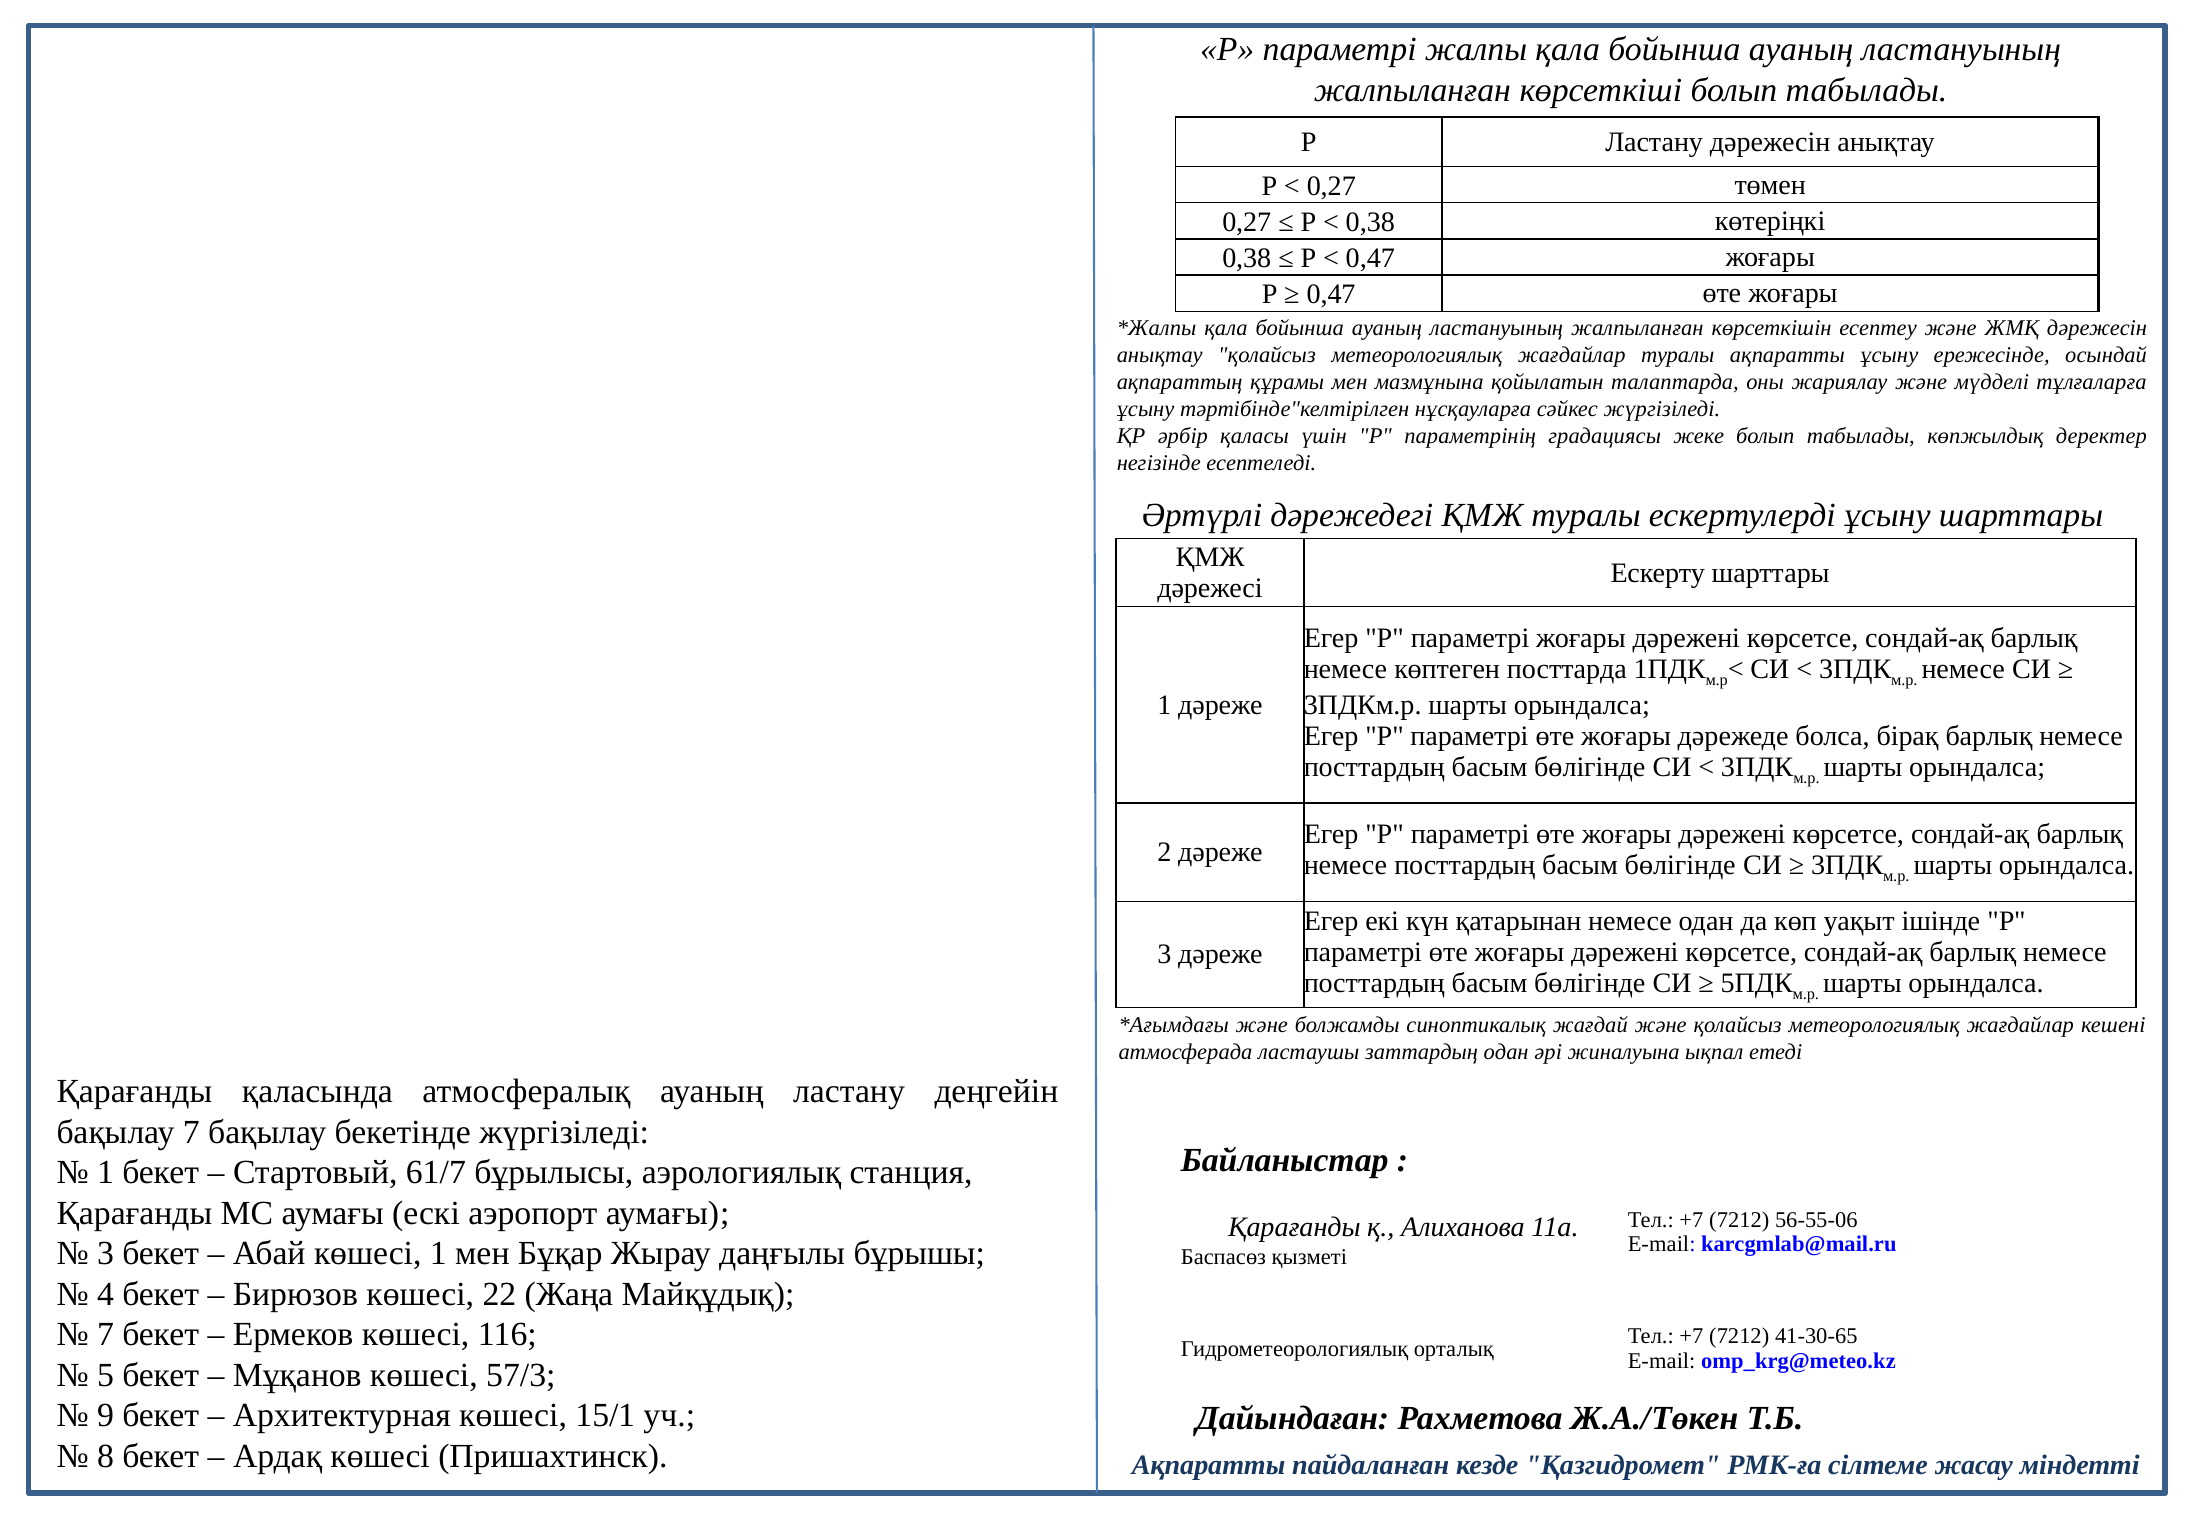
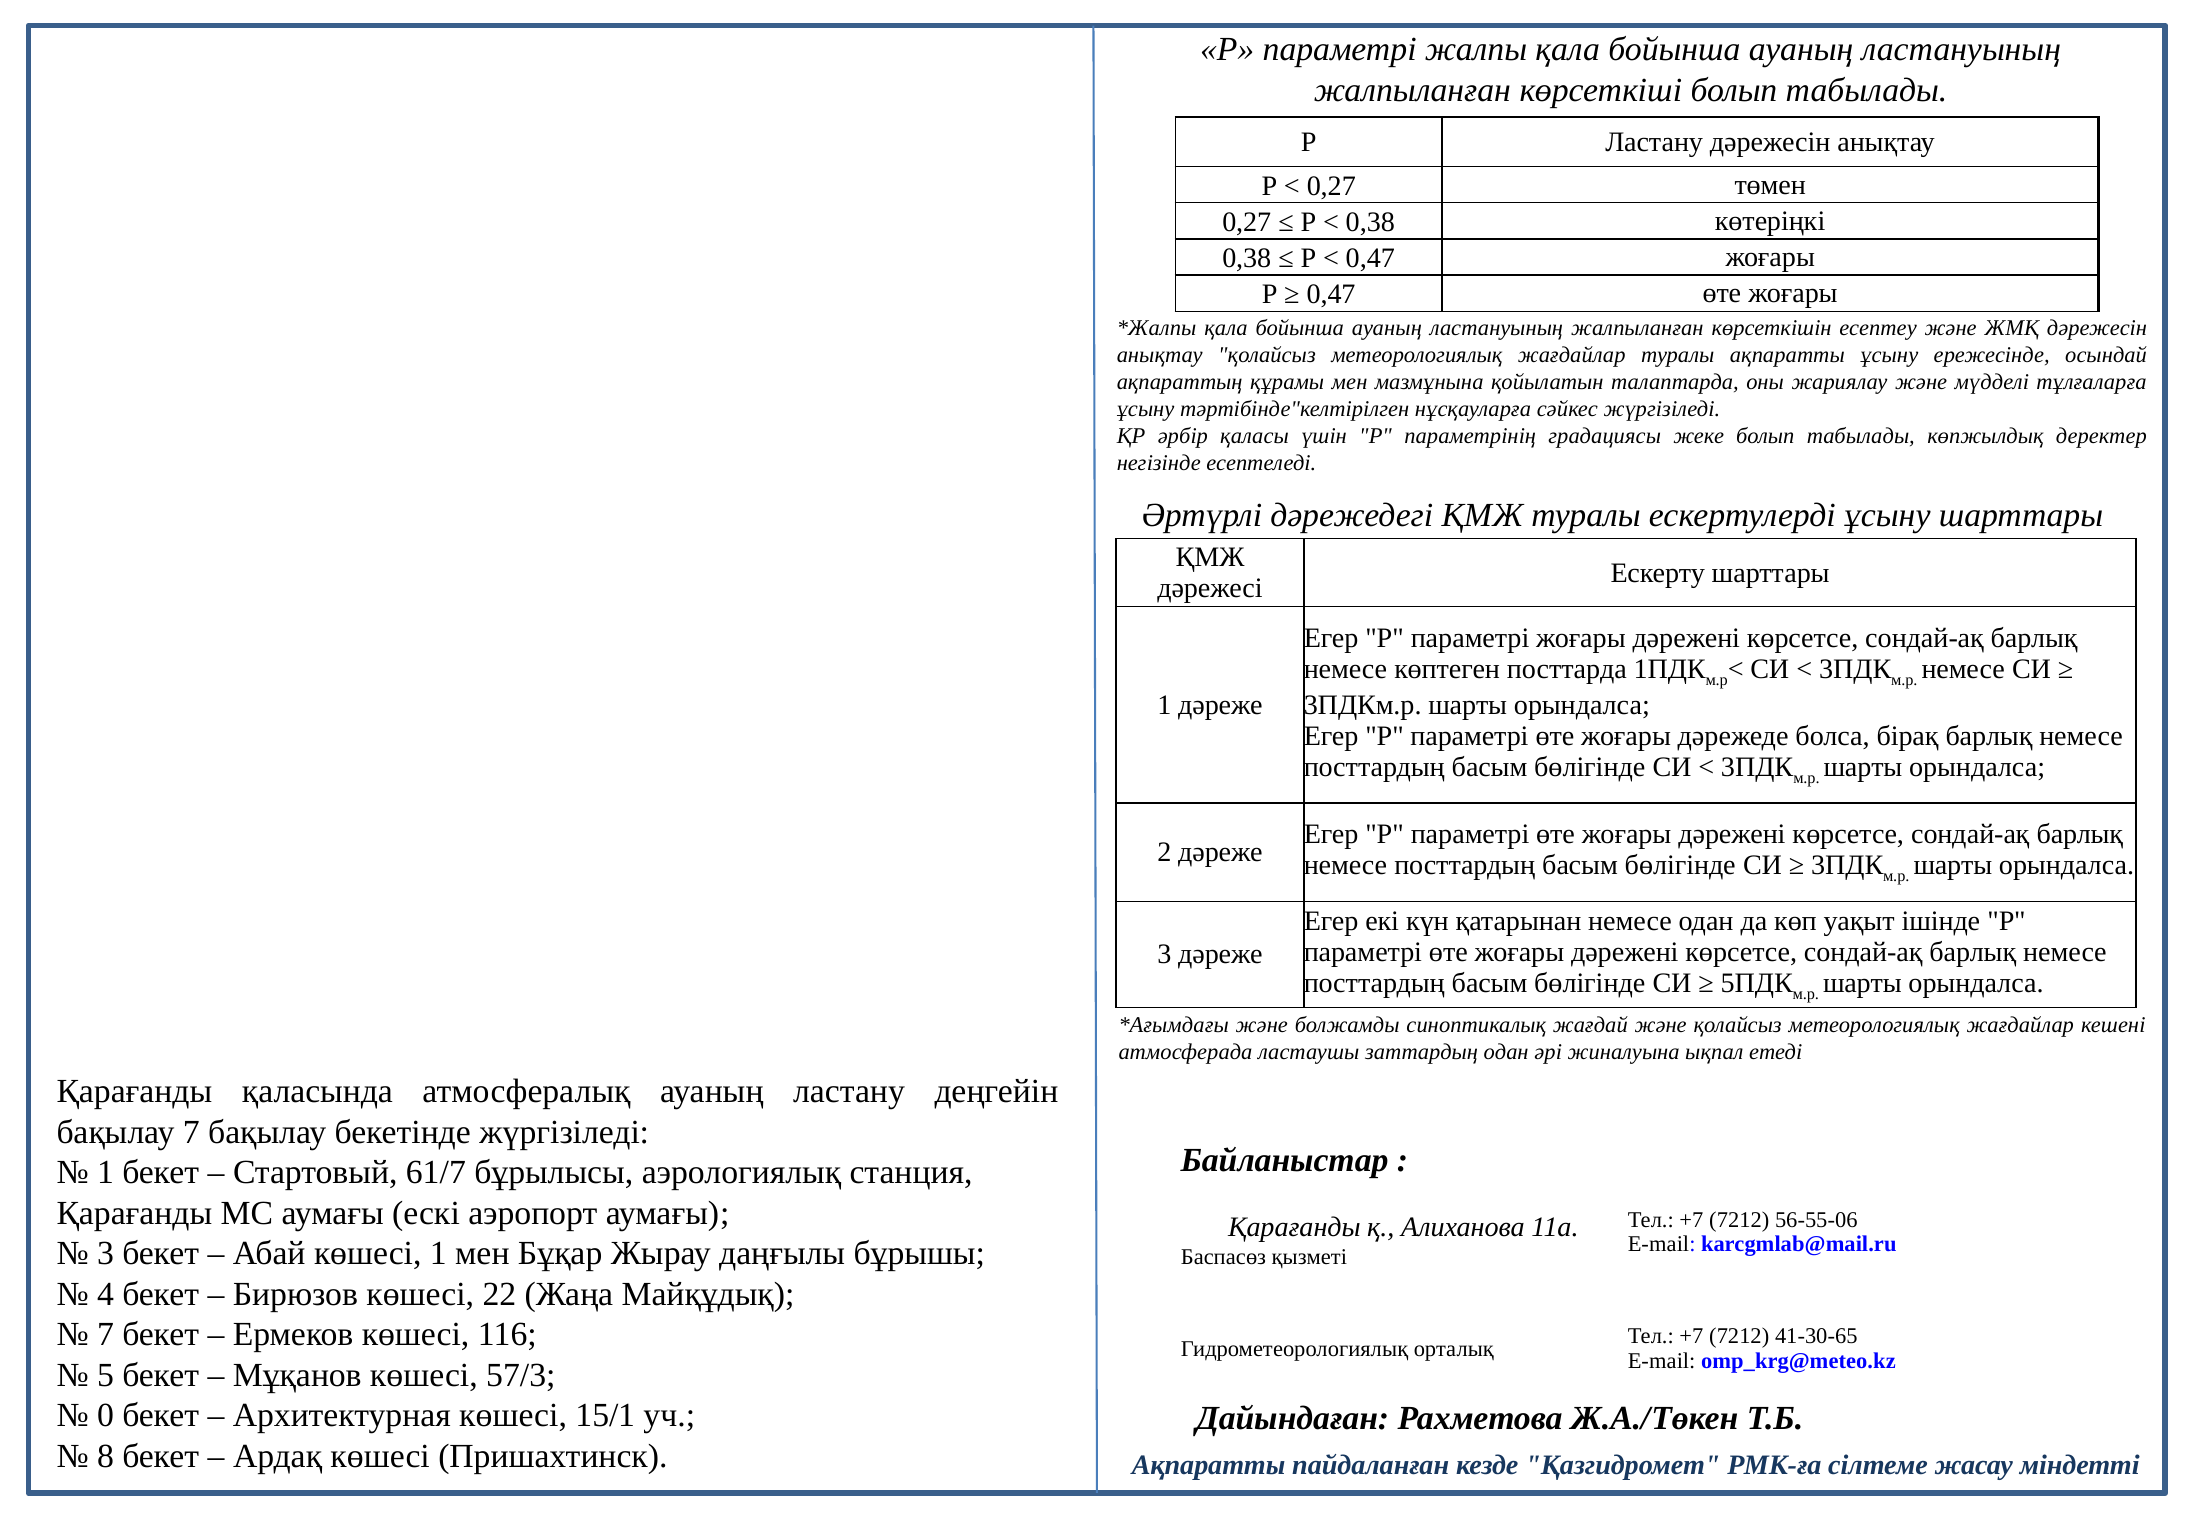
9: 9 -> 0 (105, 1416)
